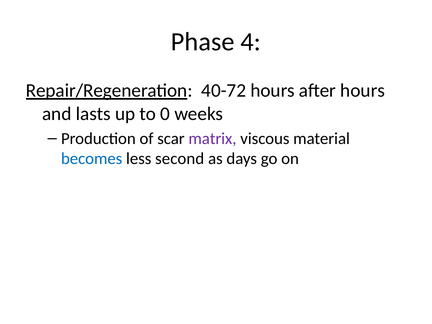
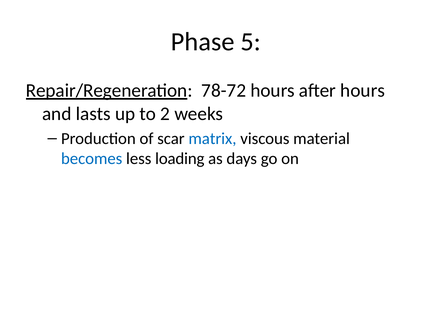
4: 4 -> 5 (251, 42)
40-72: 40-72 -> 78-72 (224, 91)
0: 0 -> 2 (165, 114)
matrix colour: purple -> blue (212, 138)
second: second -> loading (180, 159)
